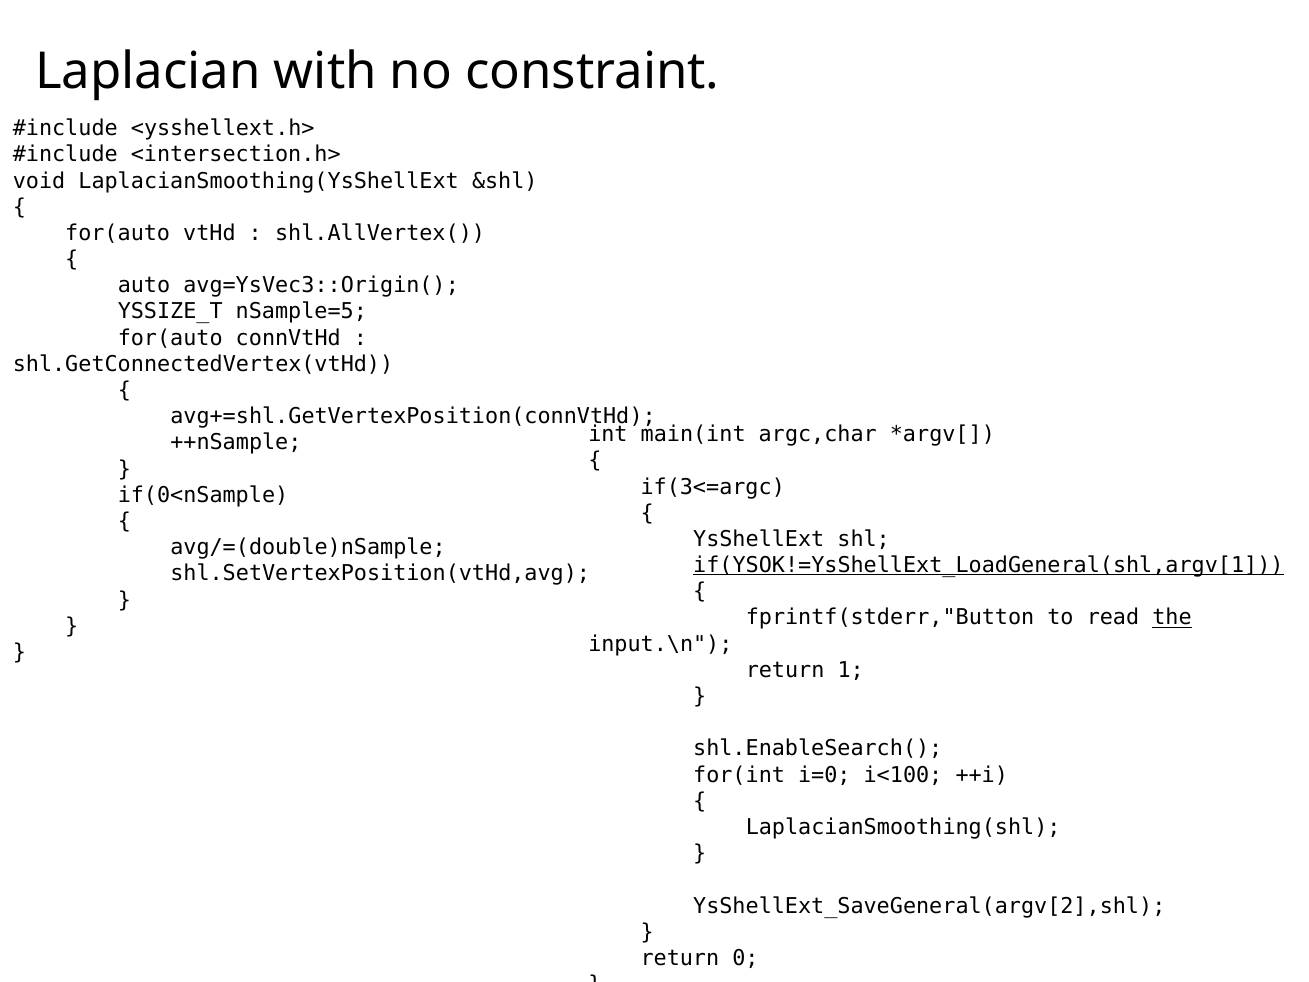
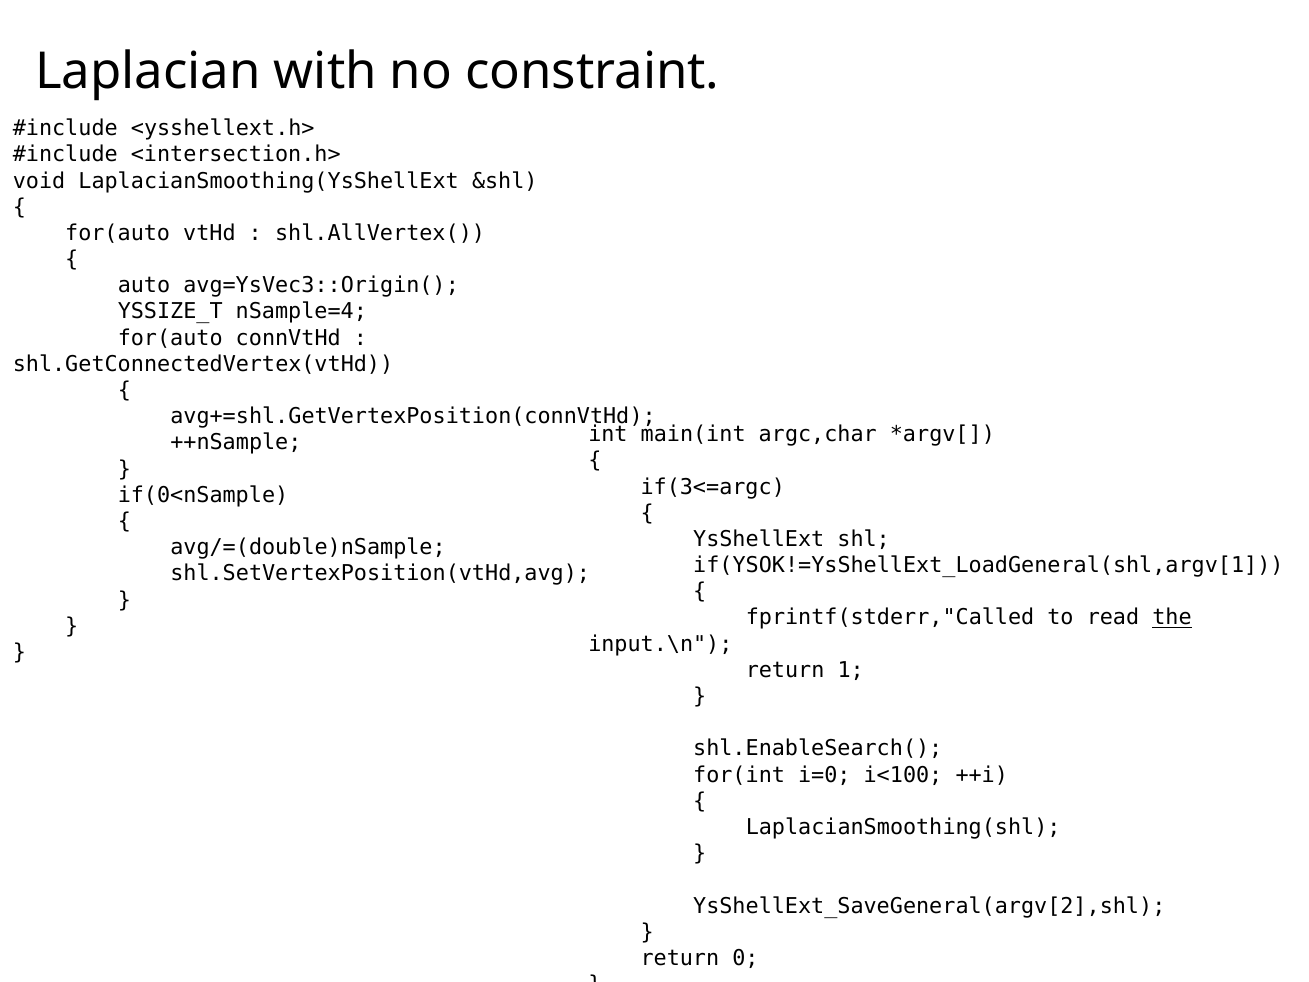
nSample=5: nSample=5 -> nSample=4 (301, 312)
if(YSOK!=YsShellExt_LoadGeneral(shl,argv[1 underline: present -> none (988, 565)
fprintf(stderr,"Button: fprintf(stderr,"Button -> fprintf(stderr,"Called (890, 618)
